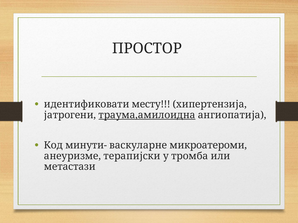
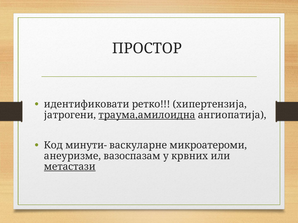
месту: месту -> ретко (151, 104)
терапијски: терапијски -> вазоспазам (132, 156)
тромба: тромба -> крвних (190, 156)
метастази underline: none -> present (70, 167)
